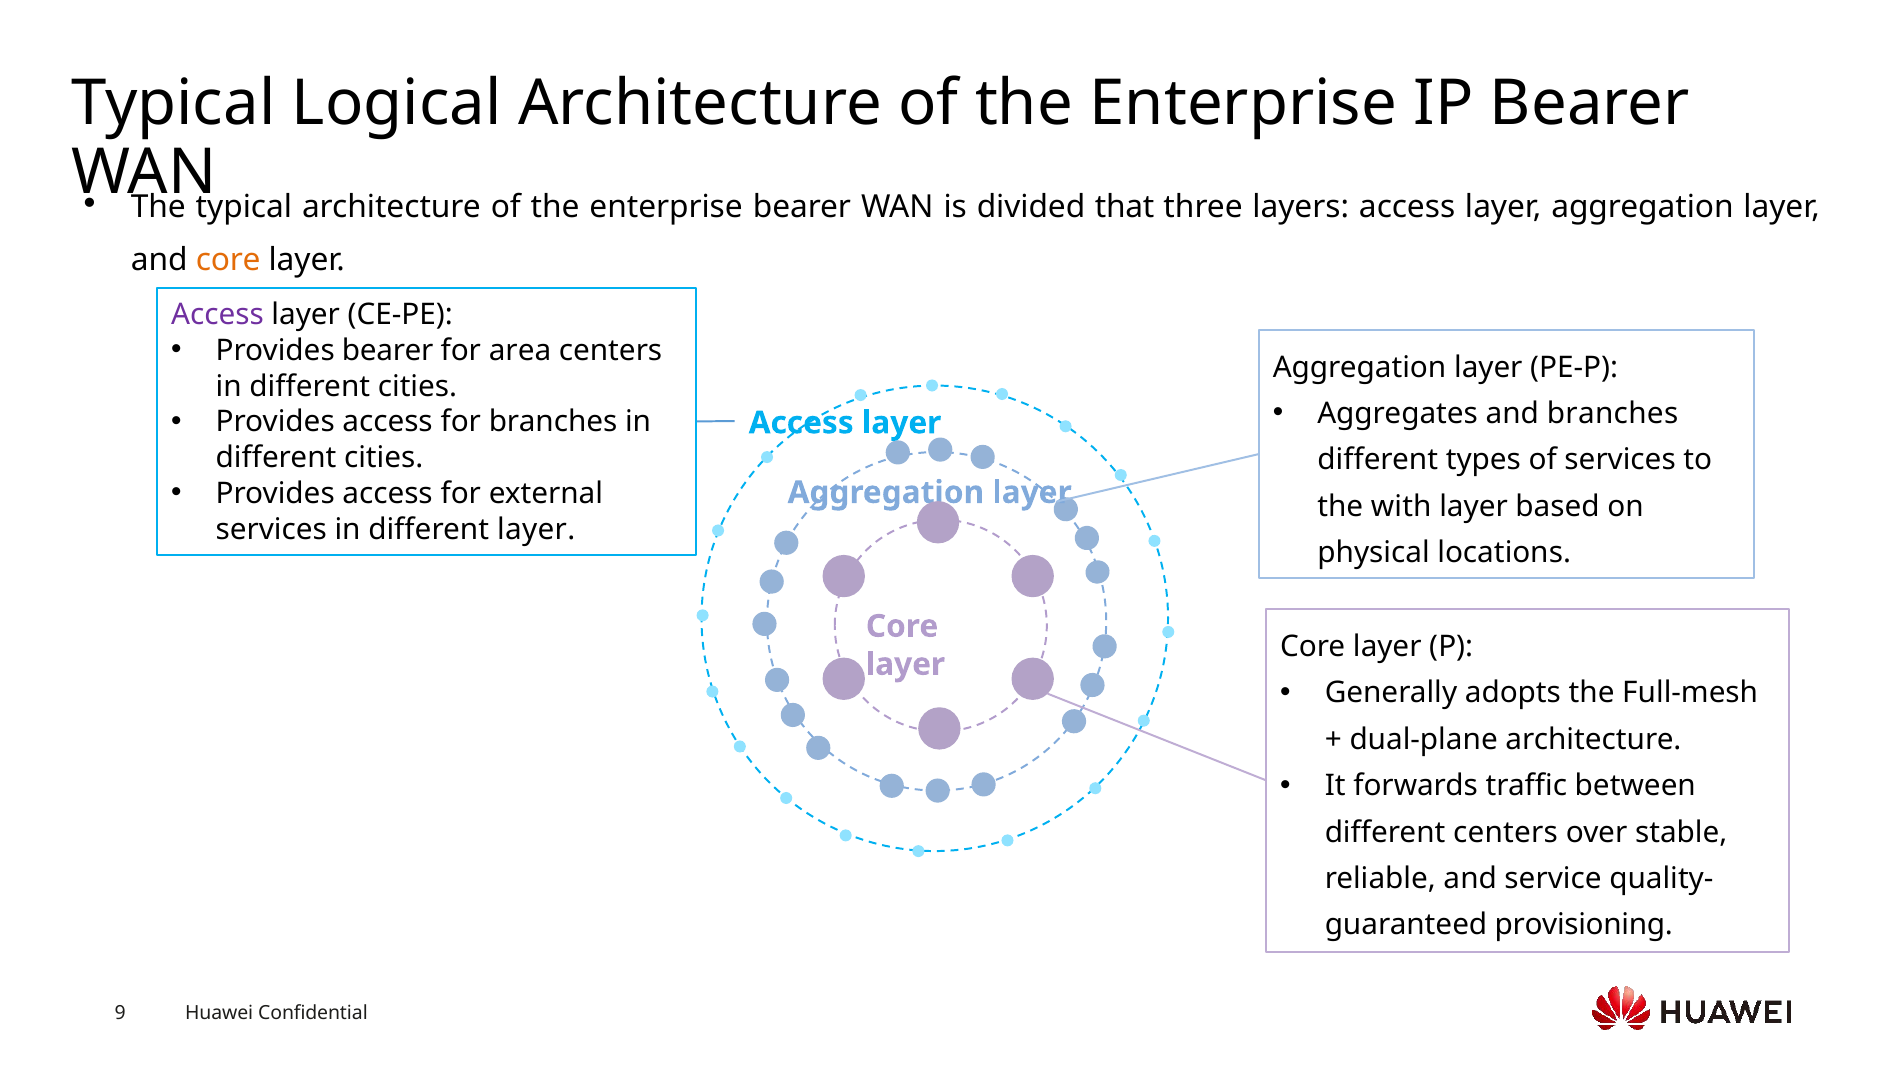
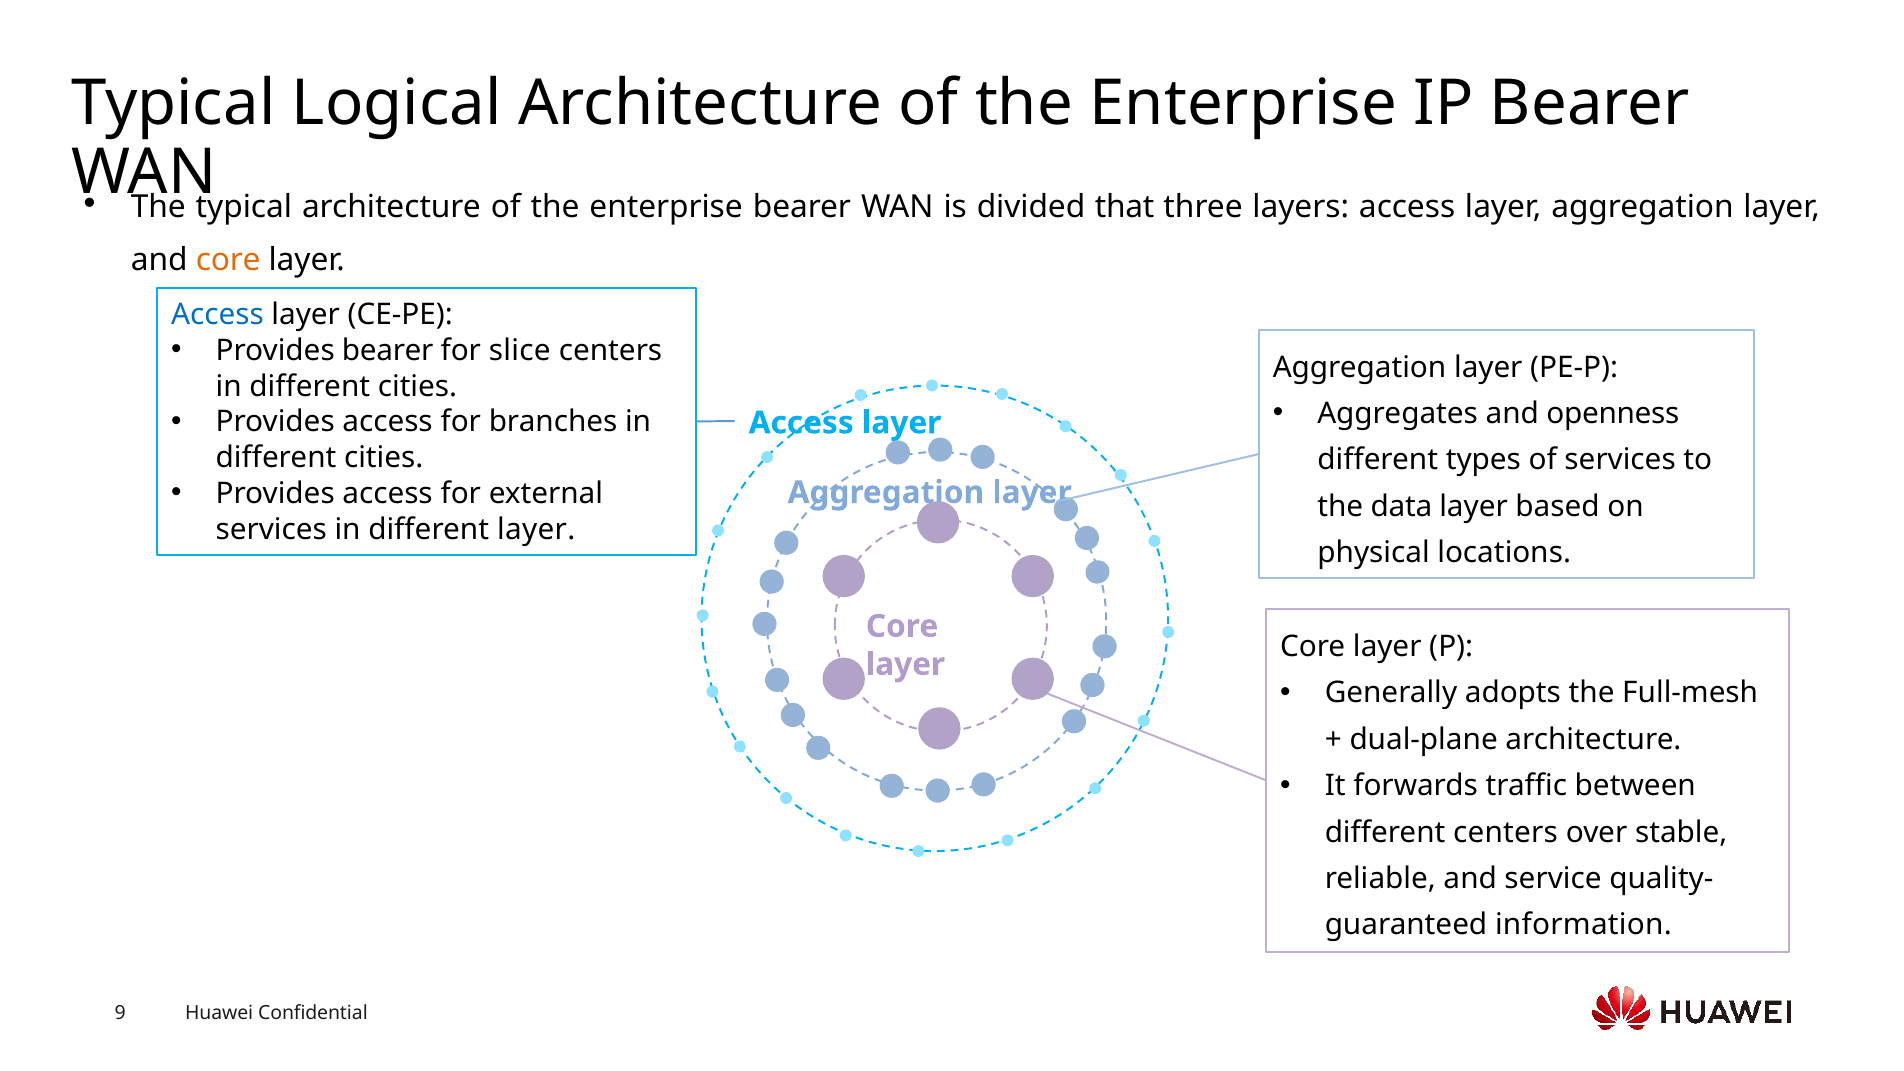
Access colour: purple -> blue (217, 315)
area: area -> slice (520, 351)
and branches: branches -> openness (1613, 414)
with: with -> data (1401, 507)
provisioning: provisioning -> information (1583, 925)
